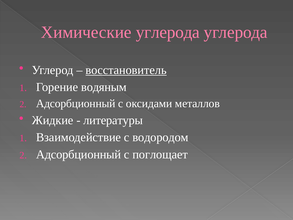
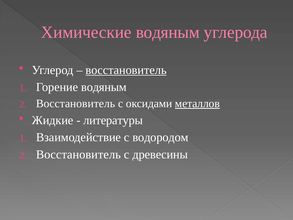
Химические углерода: углерода -> водяным (168, 32)
Адсорбционный: Адсорбционный -> Восстановитель (76, 103)
металлов underline: none -> present (197, 103)
Адсорбционный: Адсорбционный -> Восстановитель (78, 154)
поглощает: поглощает -> древесины (160, 154)
